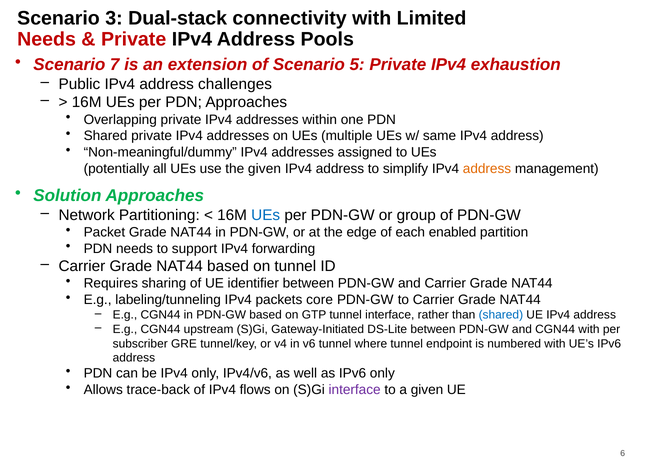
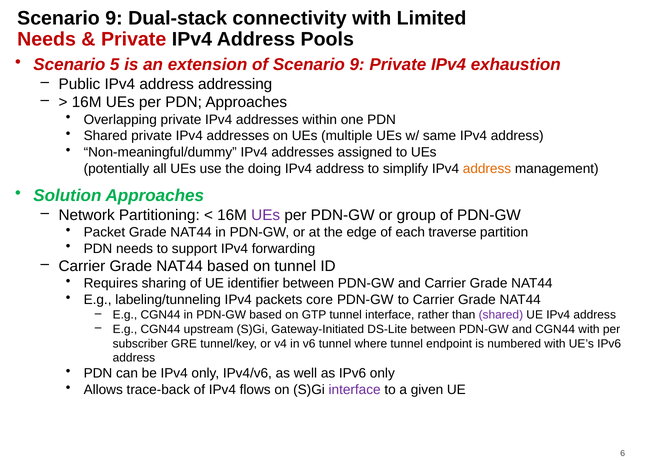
3: 3 -> 9 (114, 18)
7: 7 -> 5 (115, 65)
of Scenario 5: 5 -> 9 (357, 65)
challenges: challenges -> addressing (235, 84)
the given: given -> doing (265, 169)
UEs colour: blue -> purple (266, 215)
enabled: enabled -> traverse (453, 232)
shared colour: blue -> purple (501, 315)
